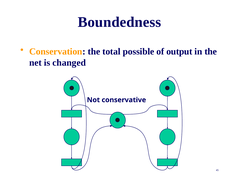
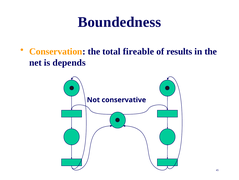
possible: possible -> fireable (138, 51)
output: output -> results (179, 51)
changed: changed -> depends (69, 62)
